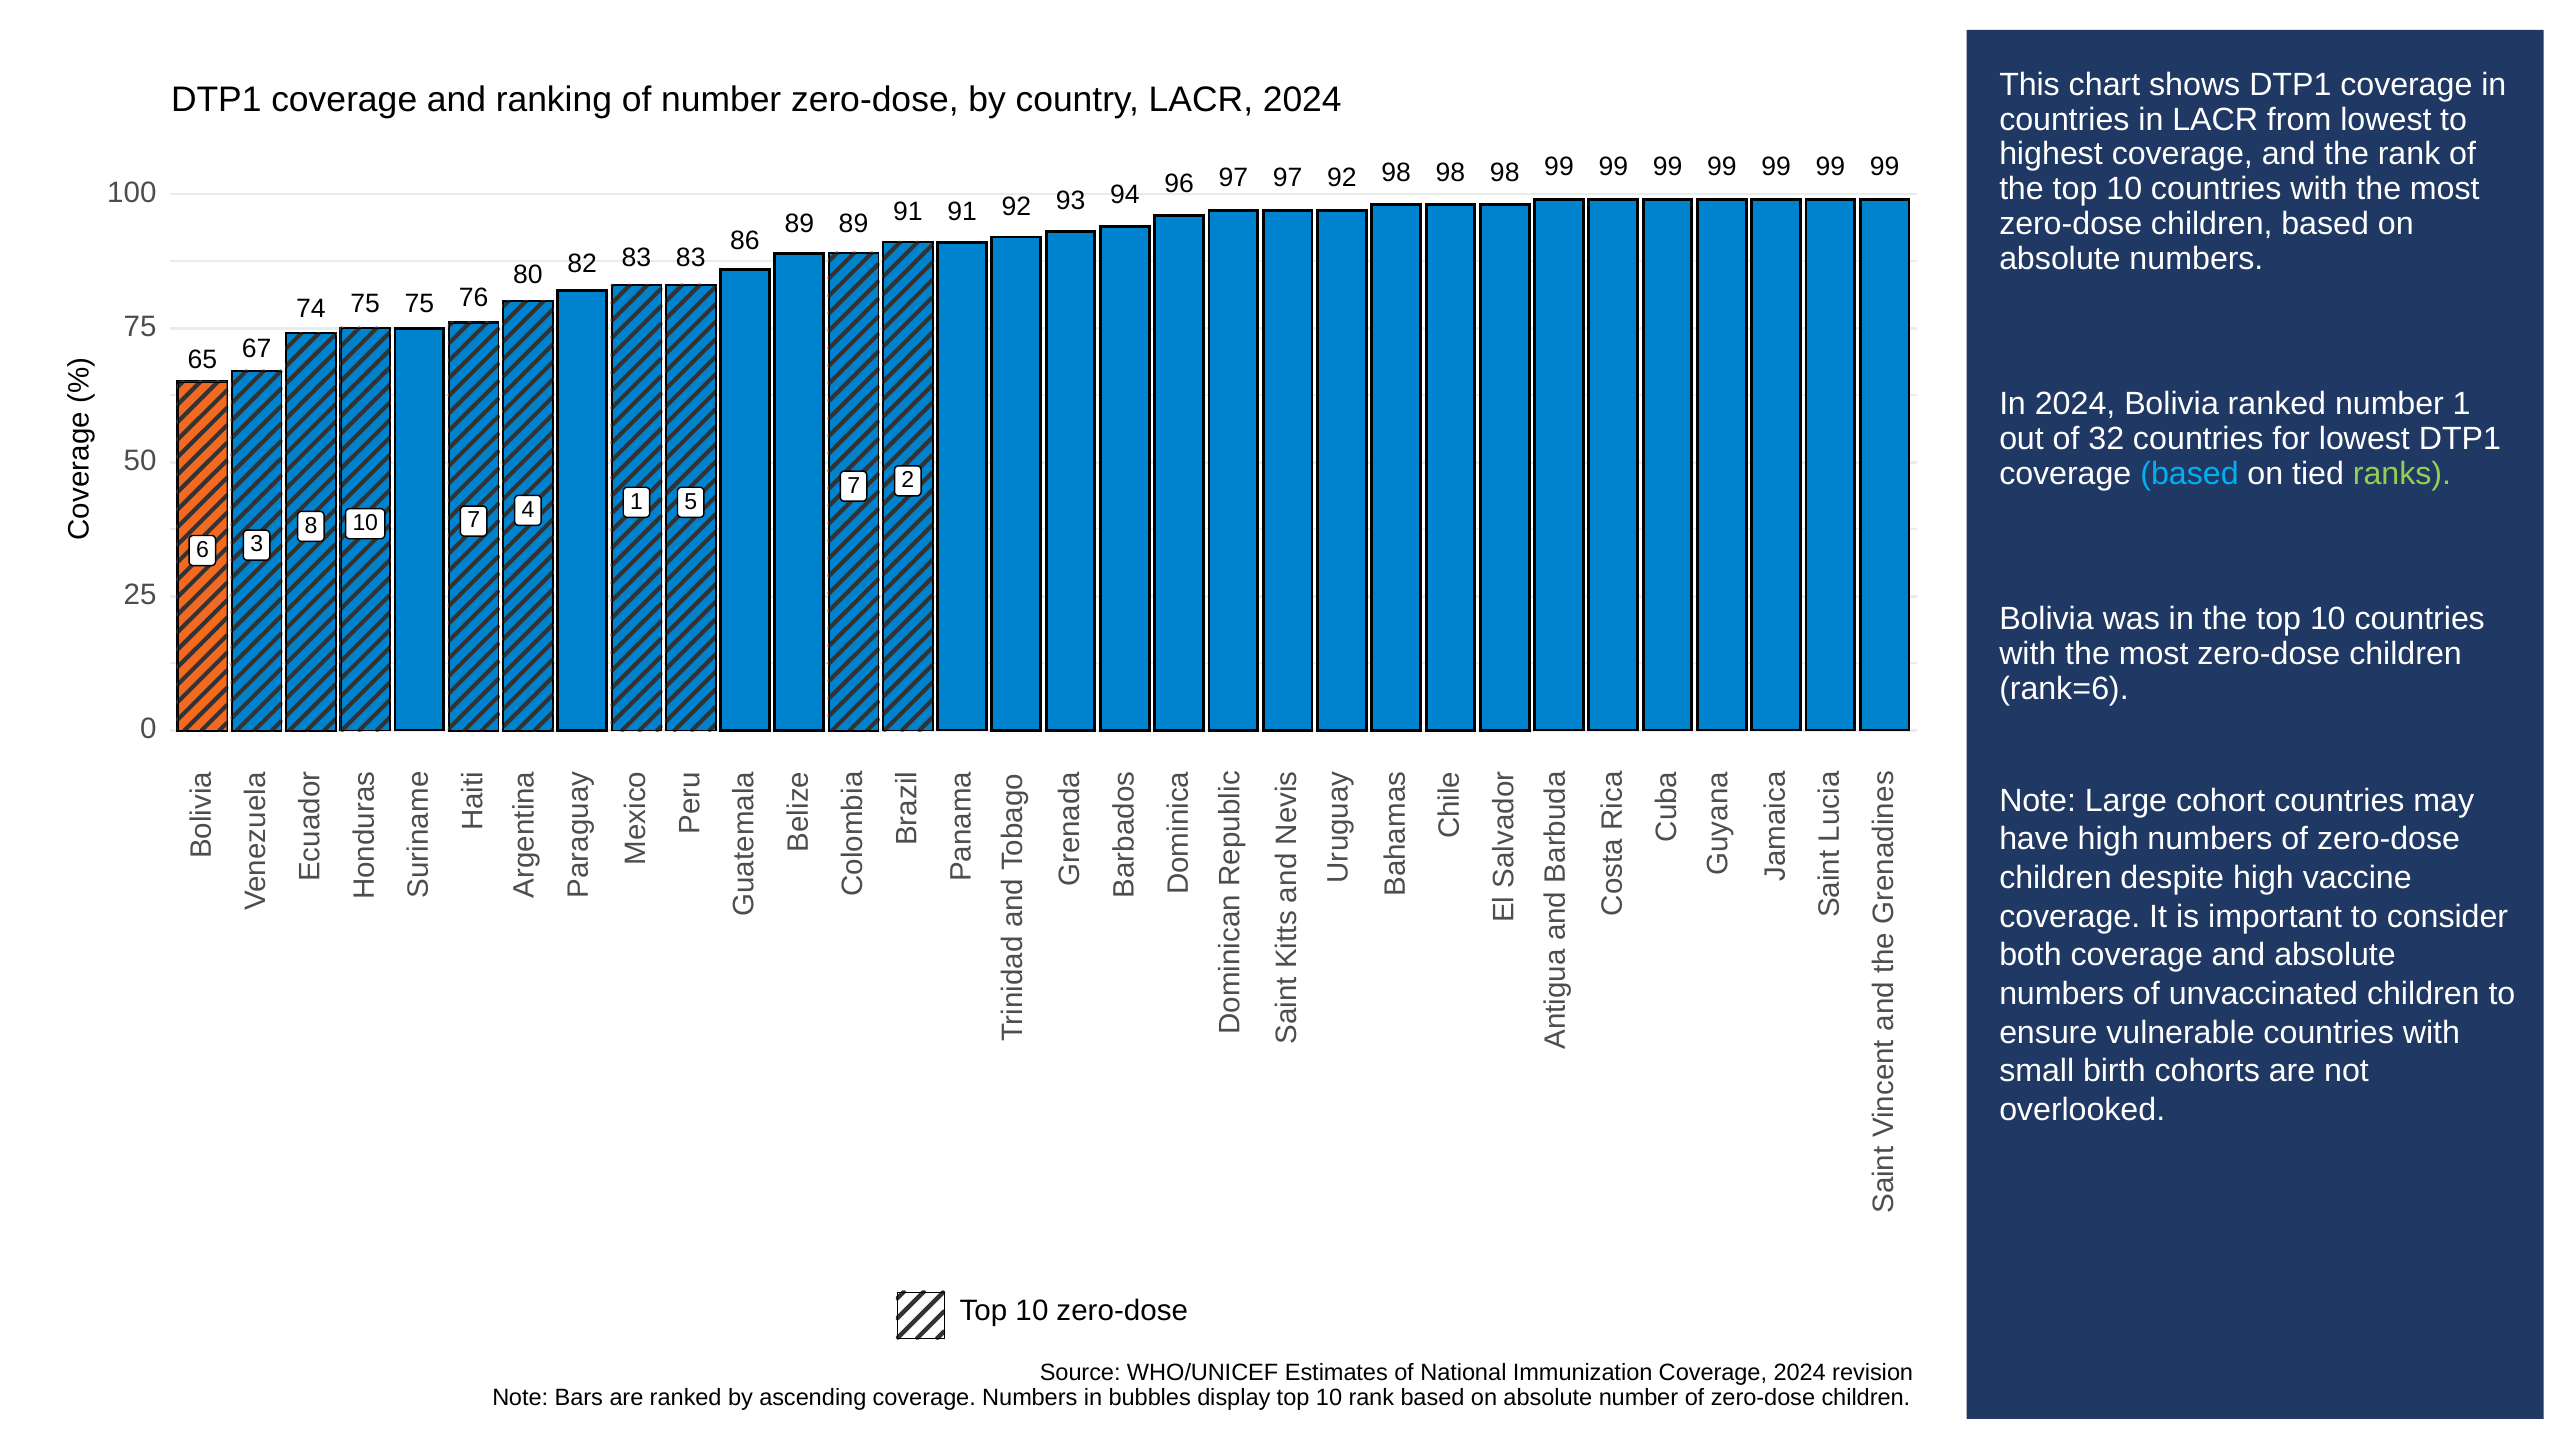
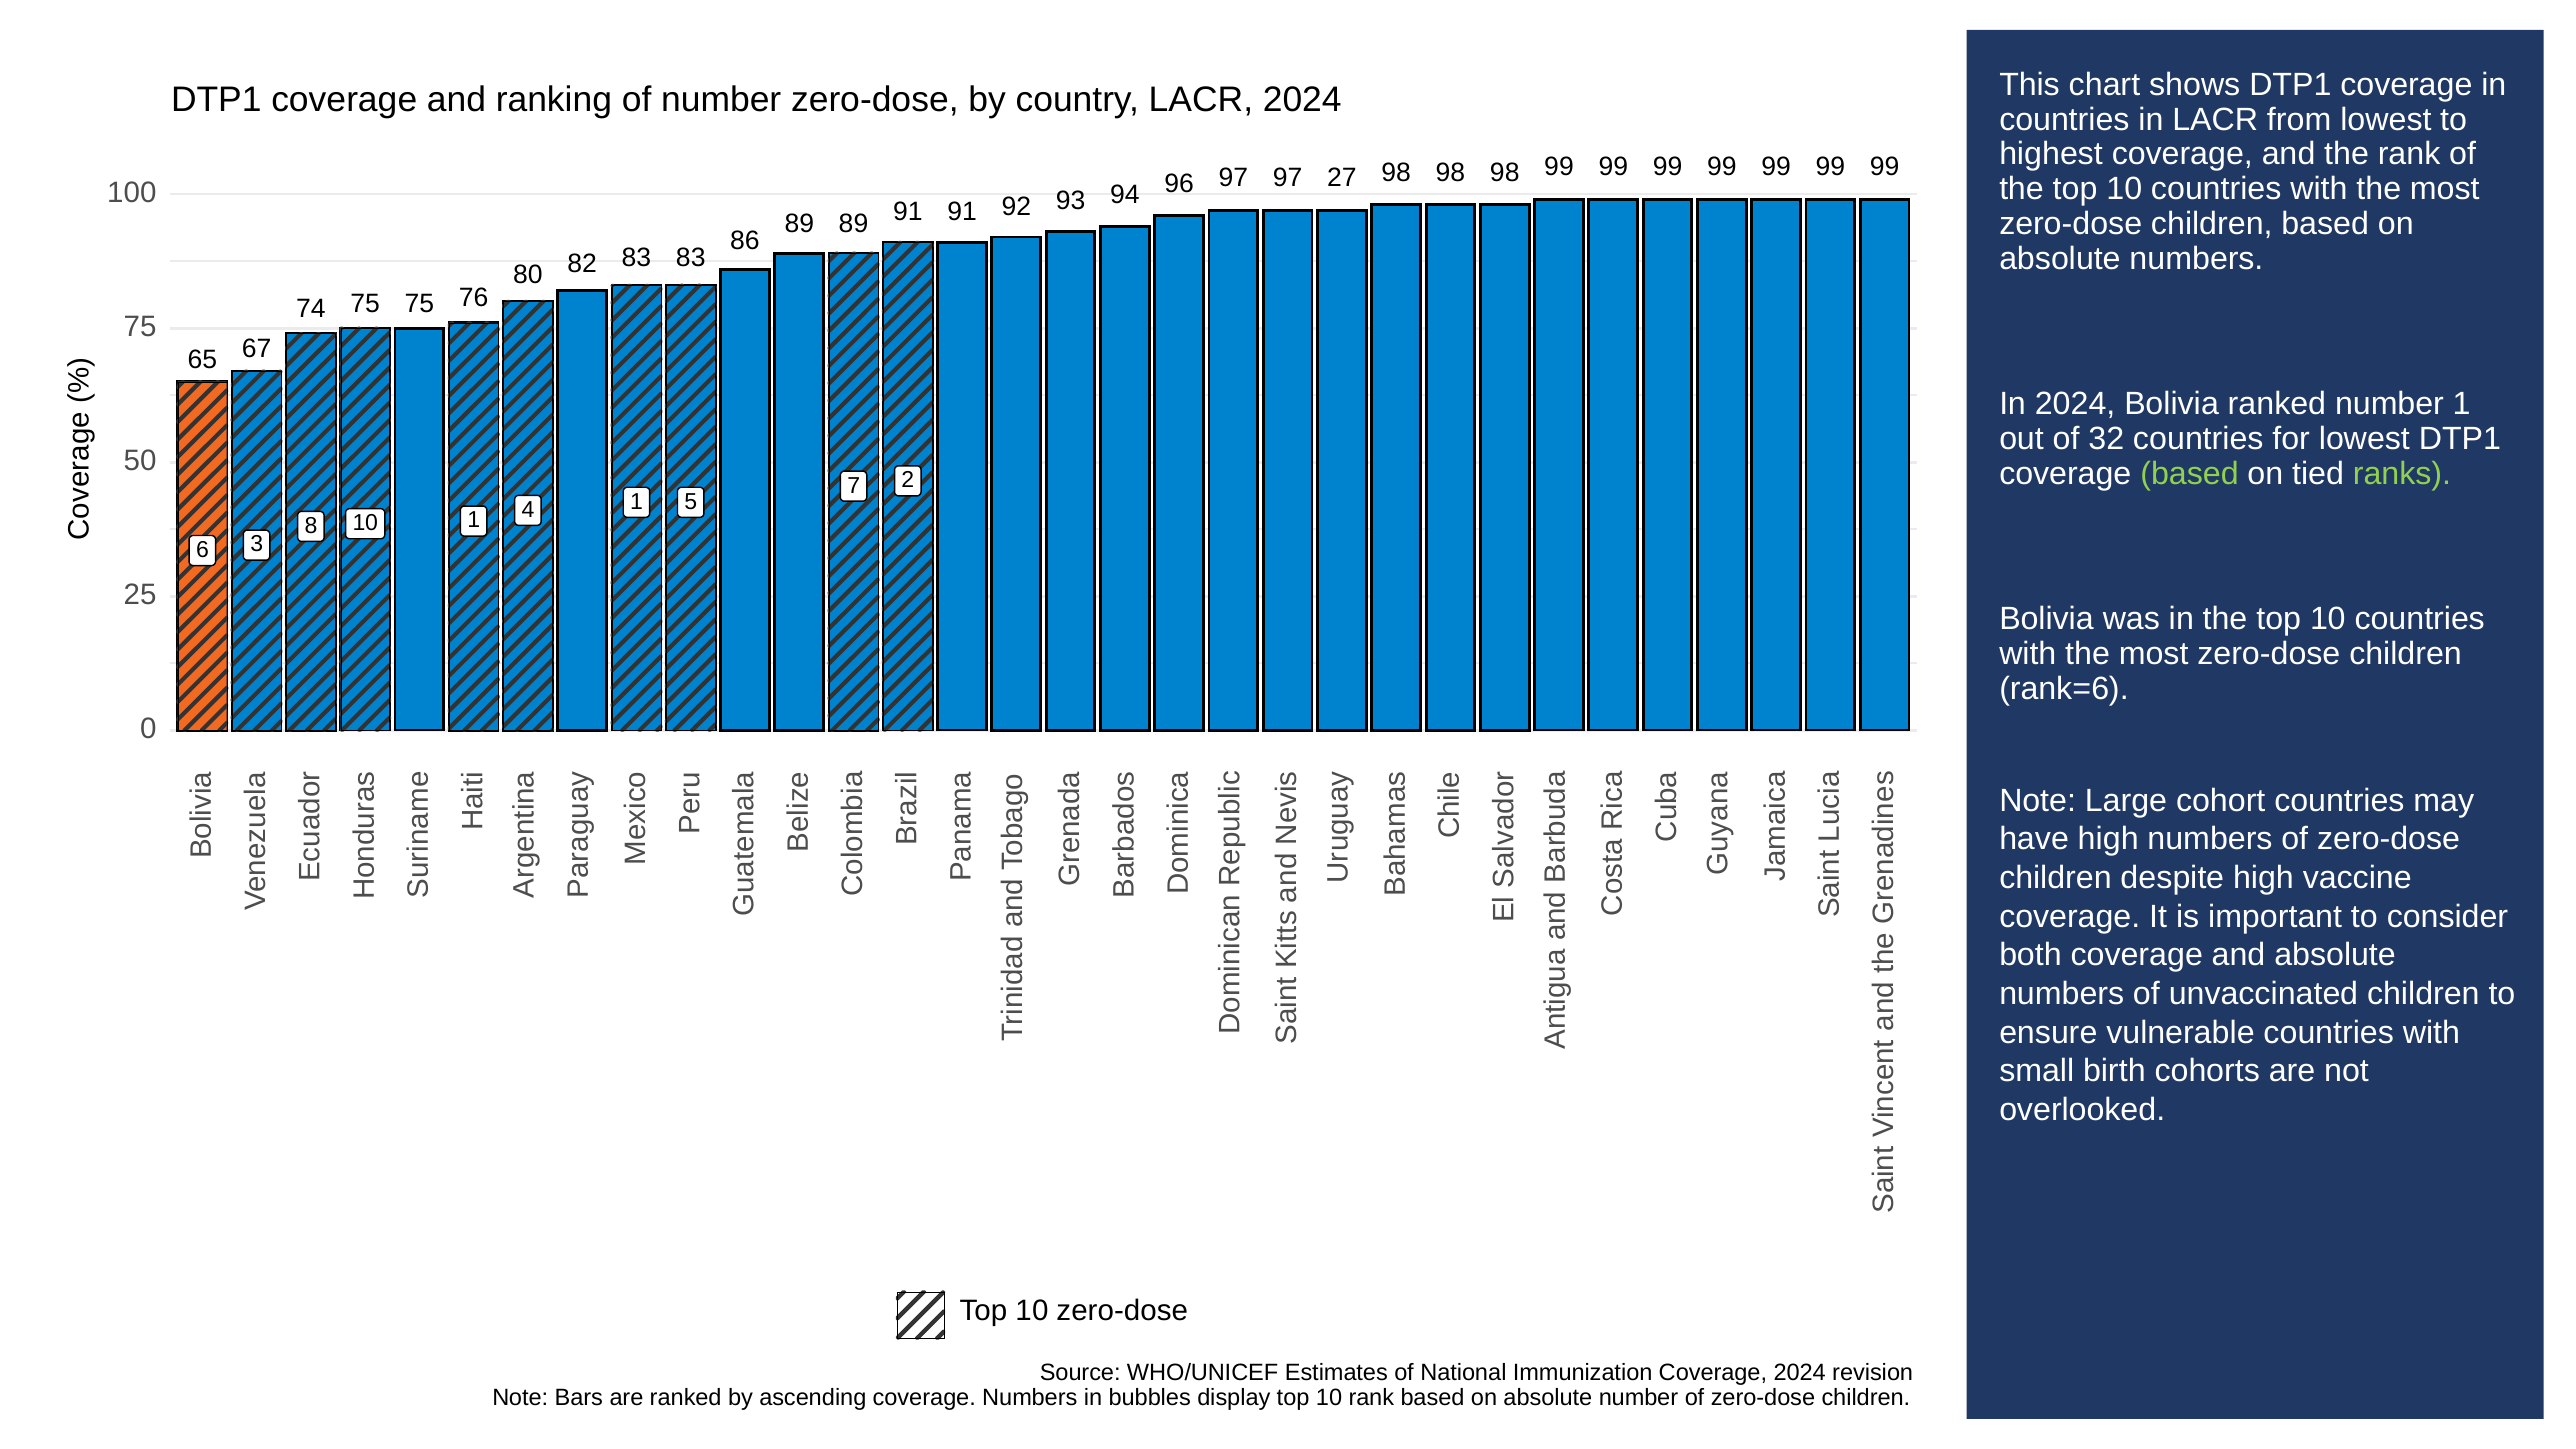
97 92: 92 -> 27 (1342, 178)
based colour: light blue -> light green (2190, 474)
10 7: 7 -> 1 (474, 520)
